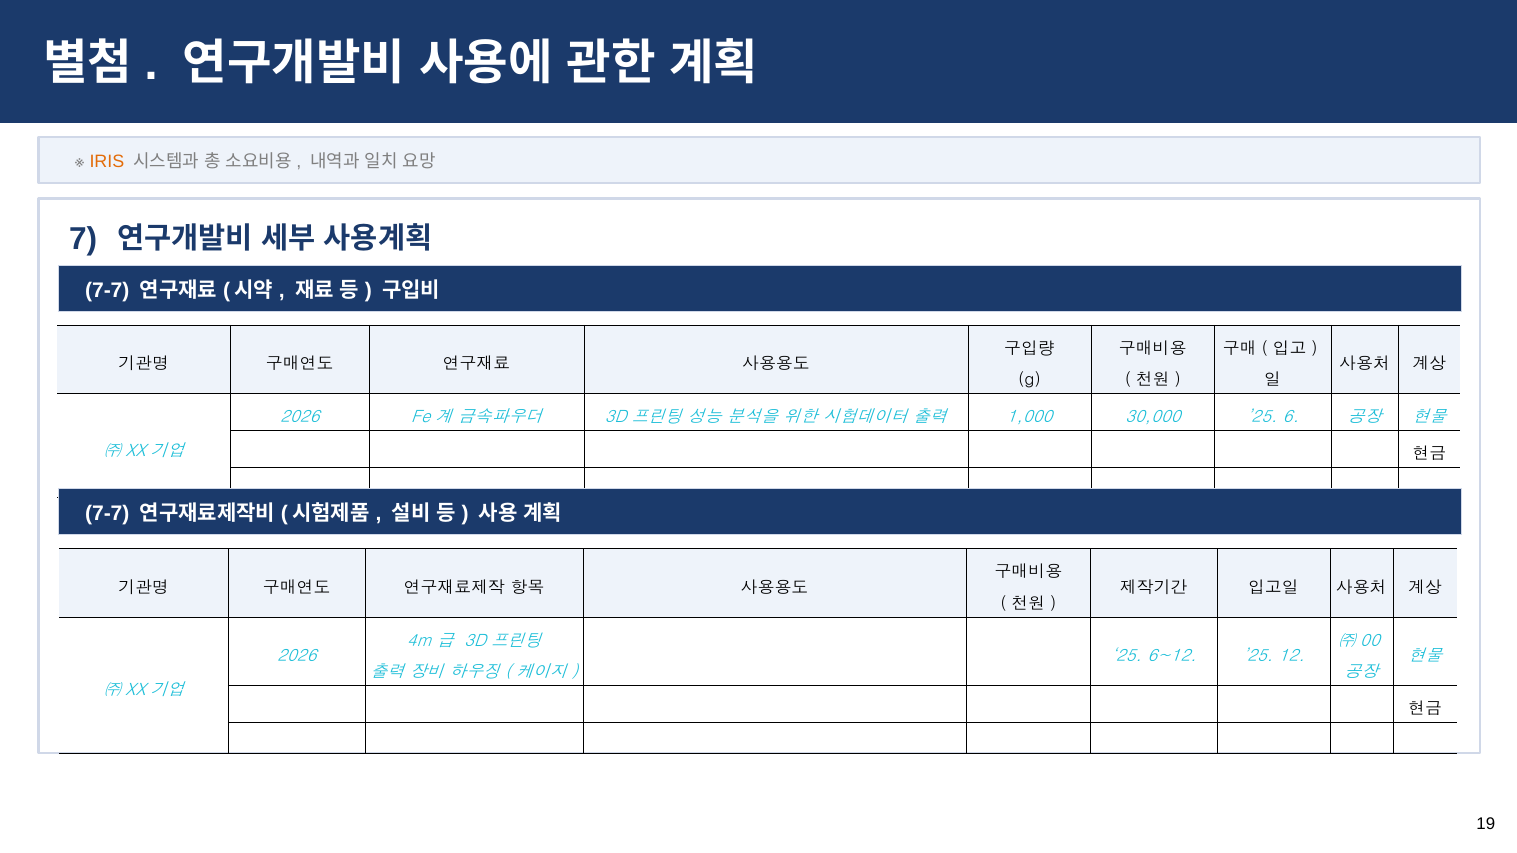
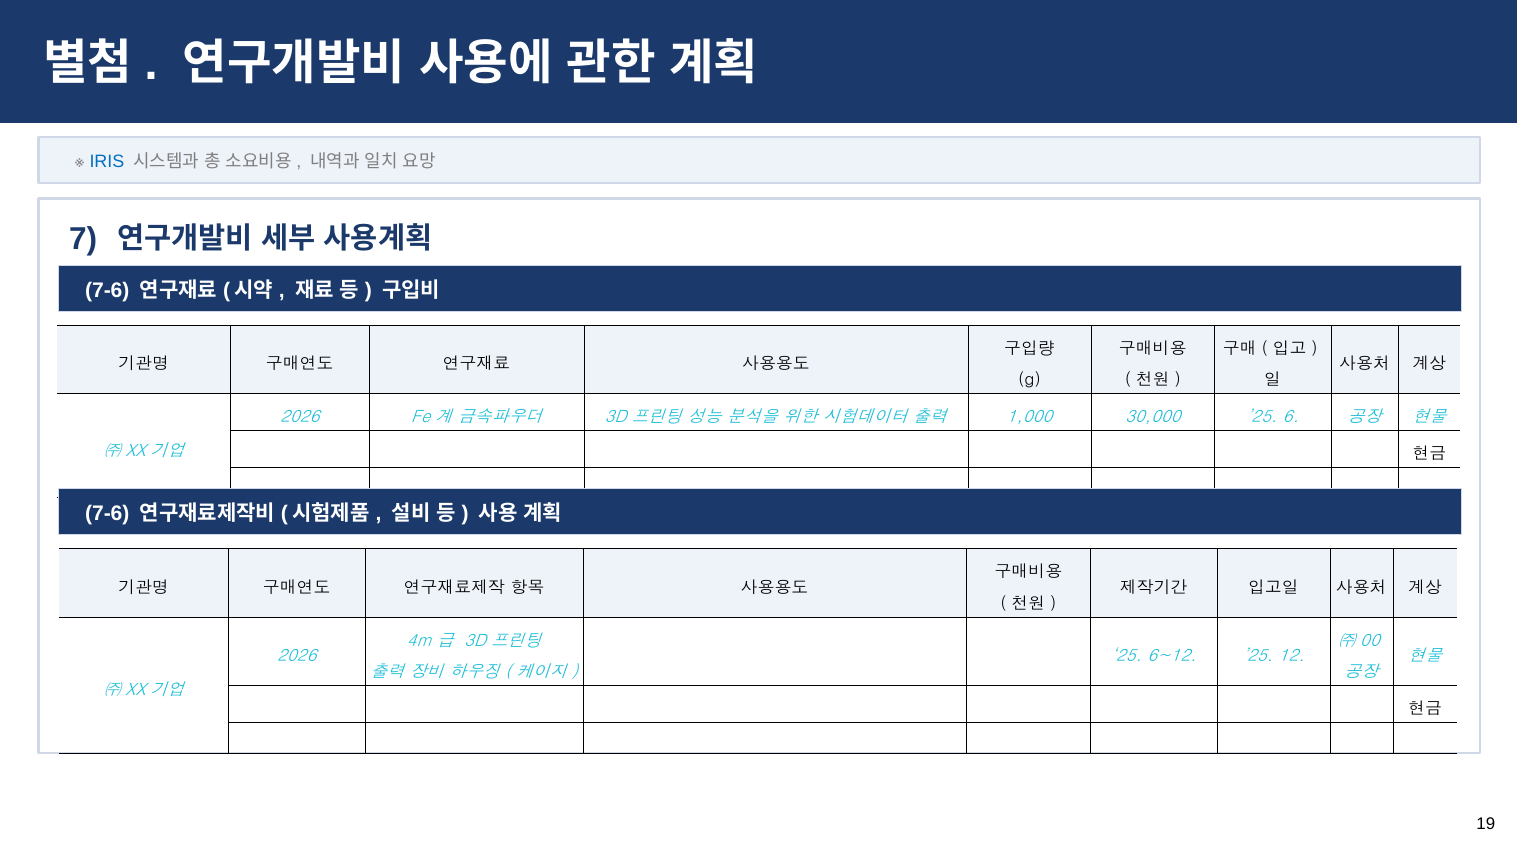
IRIS colour: orange -> blue (107, 161)
7-7: 7-7 -> 7-6 (107, 291)
7-7: 7-7 -> 7-6 (107, 514)
